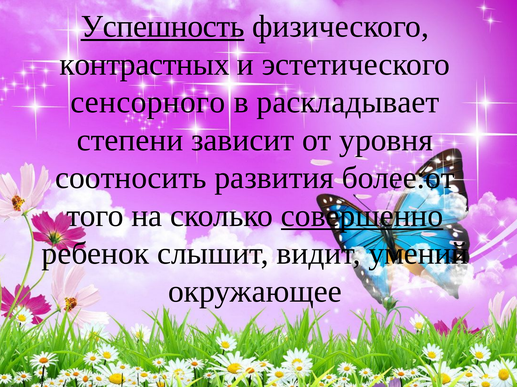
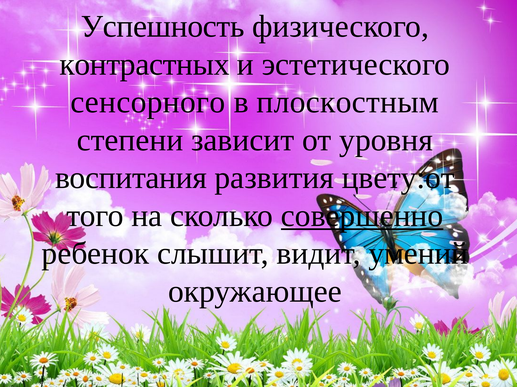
Успешность underline: present -> none (163, 27)
раскладывает: раскладывает -> плоскостным (348, 102)
соотносить: соотносить -> воспитания (131, 178)
более:от: более:от -> цвету:от (398, 178)
